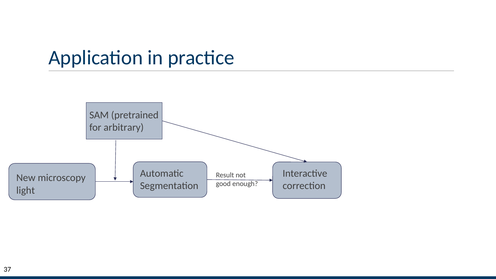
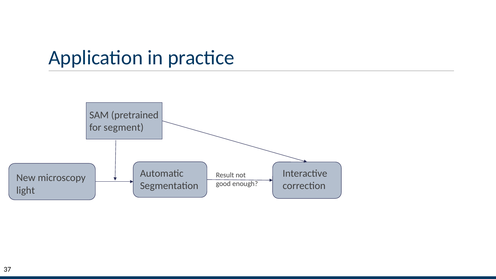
arbitrary: arbitrary -> segment (124, 127)
